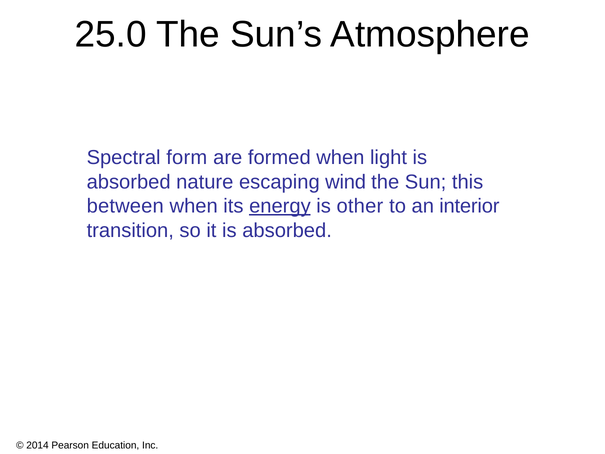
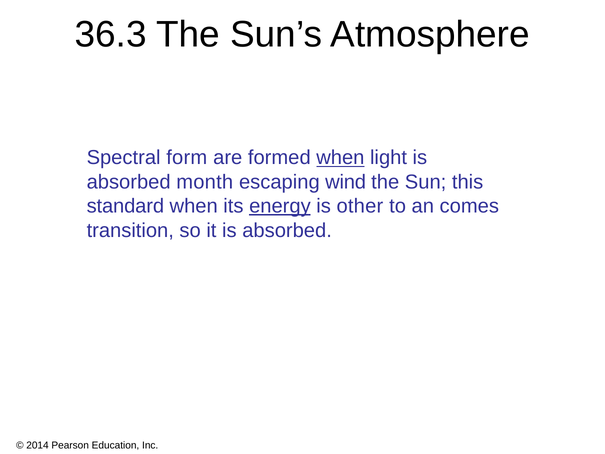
25.0: 25.0 -> 36.3 (111, 35)
when underline: none -> present (340, 158)
nature: nature -> month (205, 182)
between: between -> standard (125, 206)
interior: interior -> comes (469, 206)
